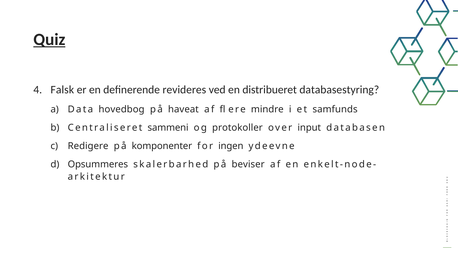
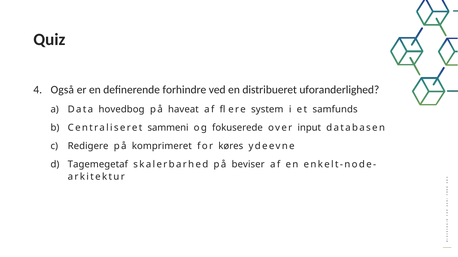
Quiz underline: present -> none (49, 39)
Falsk: Falsk -> Også (62, 90)
revideres: revideres -> forhindre (184, 90)
databasestyring: databasestyring -> uforanderlighed (339, 90)
mindre: mindre -> system (267, 110)
protokoller: protokoller -> fokuserede (237, 128)
komponenter: komponenter -> komprimeret (162, 146)
ingen: ingen -> køres (231, 146)
Opsummeres: Opsummeres -> Tagemegetaf (98, 165)
